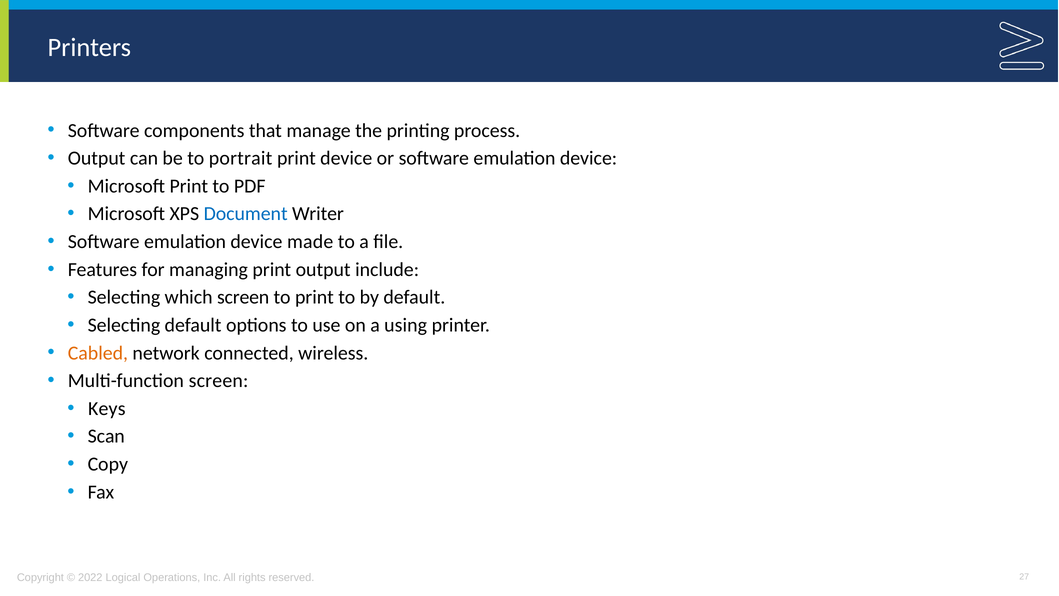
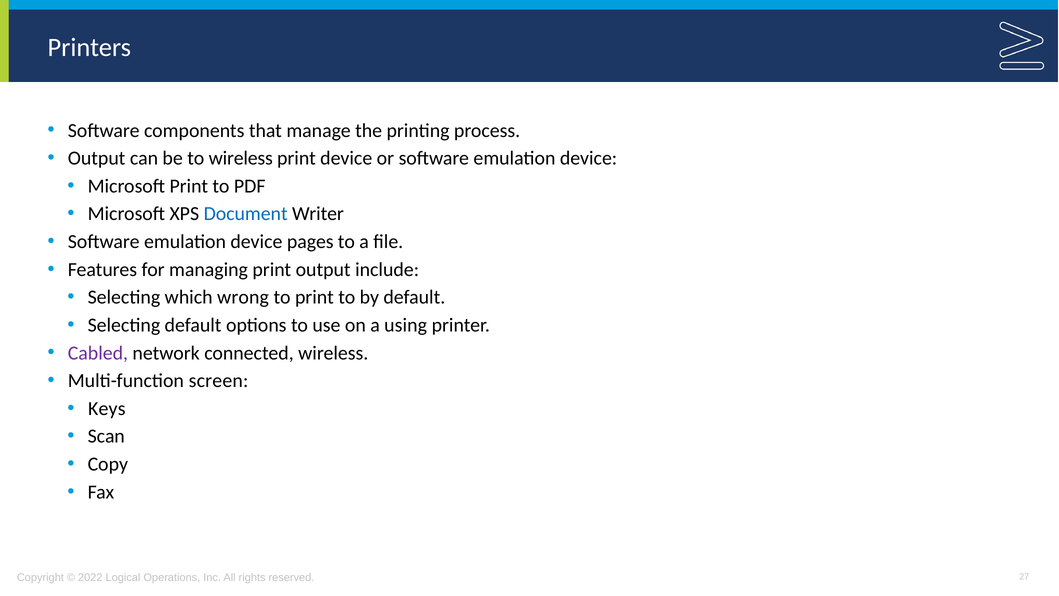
to portrait: portrait -> wireless (241, 158)
made: made -> pages (310, 242)
which screen: screen -> wrong (243, 297)
Cabled colour: orange -> purple (98, 353)
